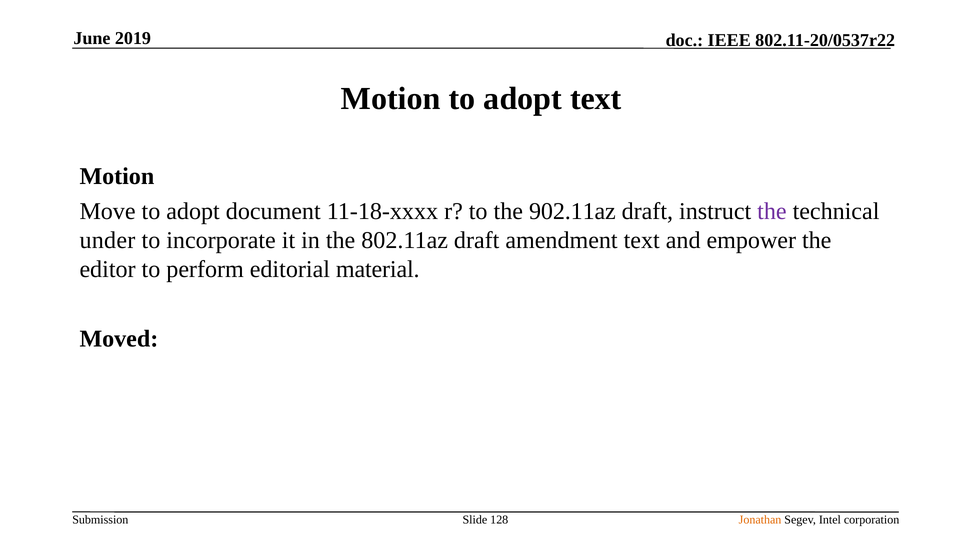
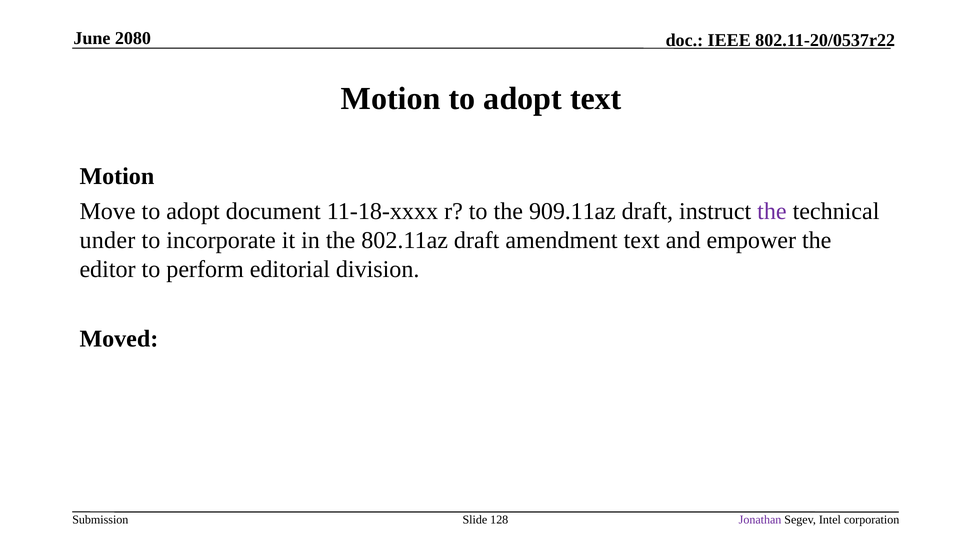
2019: 2019 -> 2080 (133, 38)
902.11az: 902.11az -> 909.11az (572, 211)
material: material -> division (378, 269)
Jonathan colour: orange -> purple (760, 520)
